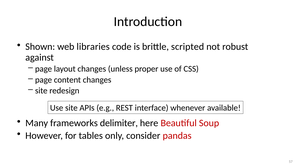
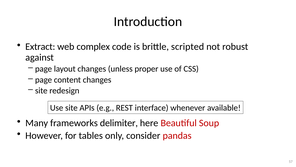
Shown: Shown -> Extract (40, 47)
libraries: libraries -> complex (93, 47)
